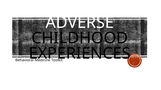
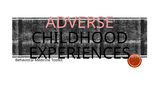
ADVERSE colour: white -> pink (80, 23)
